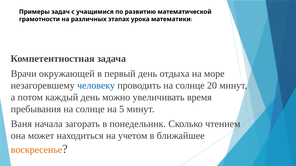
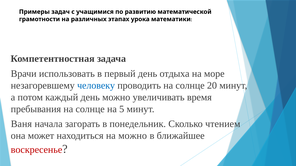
окружающей: окружающей -> использовать (67, 74)
на учетом: учетом -> можно (133, 136)
воскресенье colour: orange -> red (37, 150)
